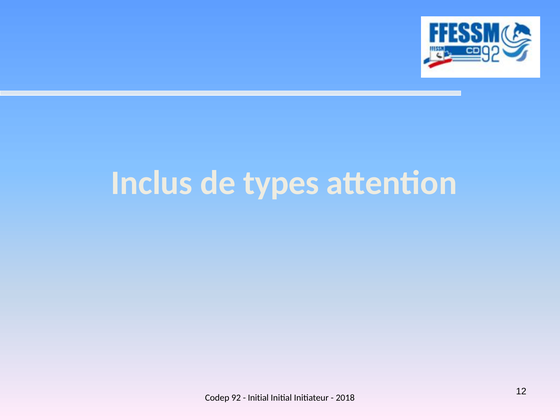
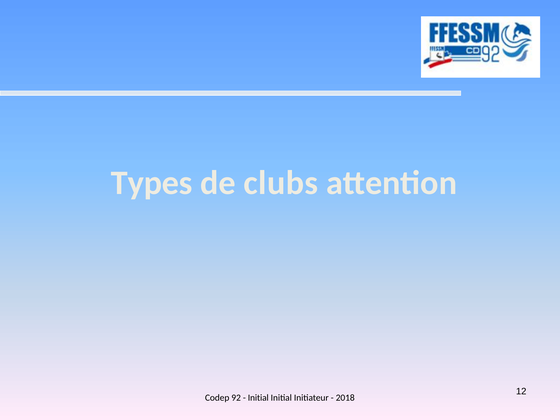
Inclus: Inclus -> Types (152, 183)
types: types -> clubs (281, 183)
